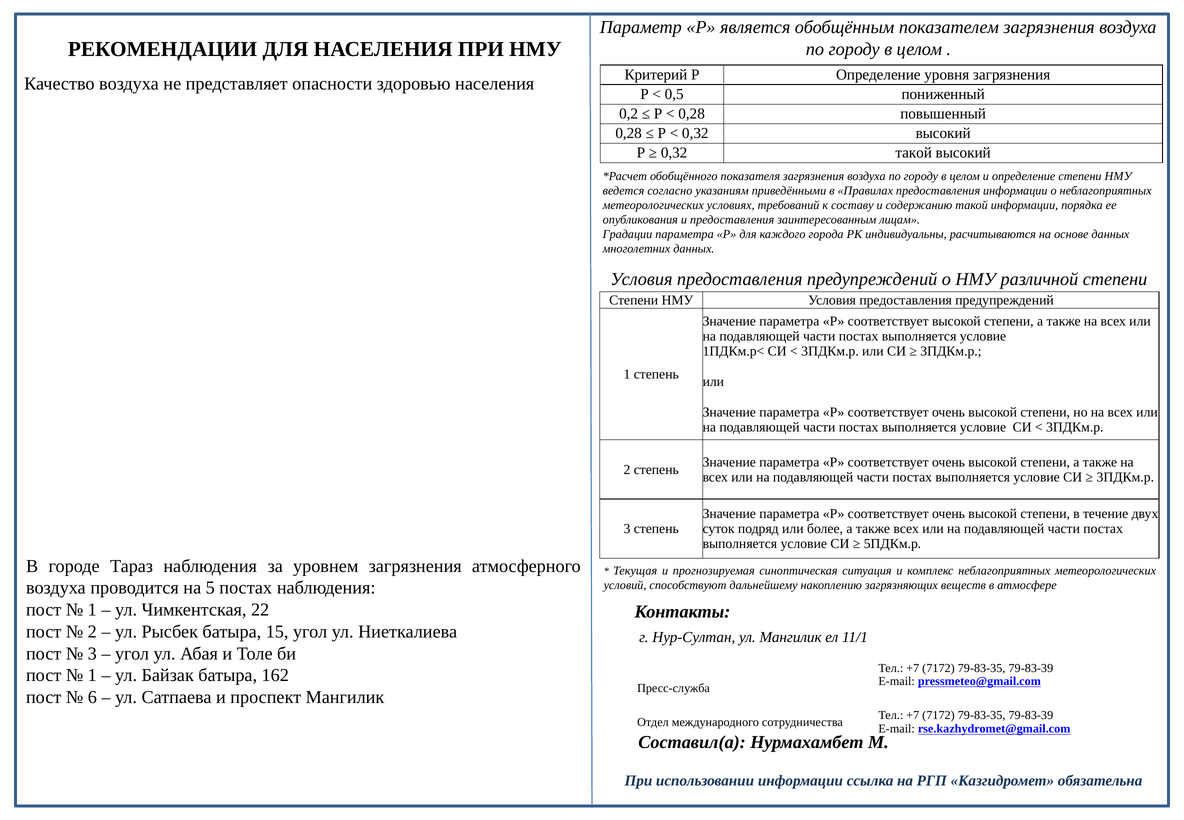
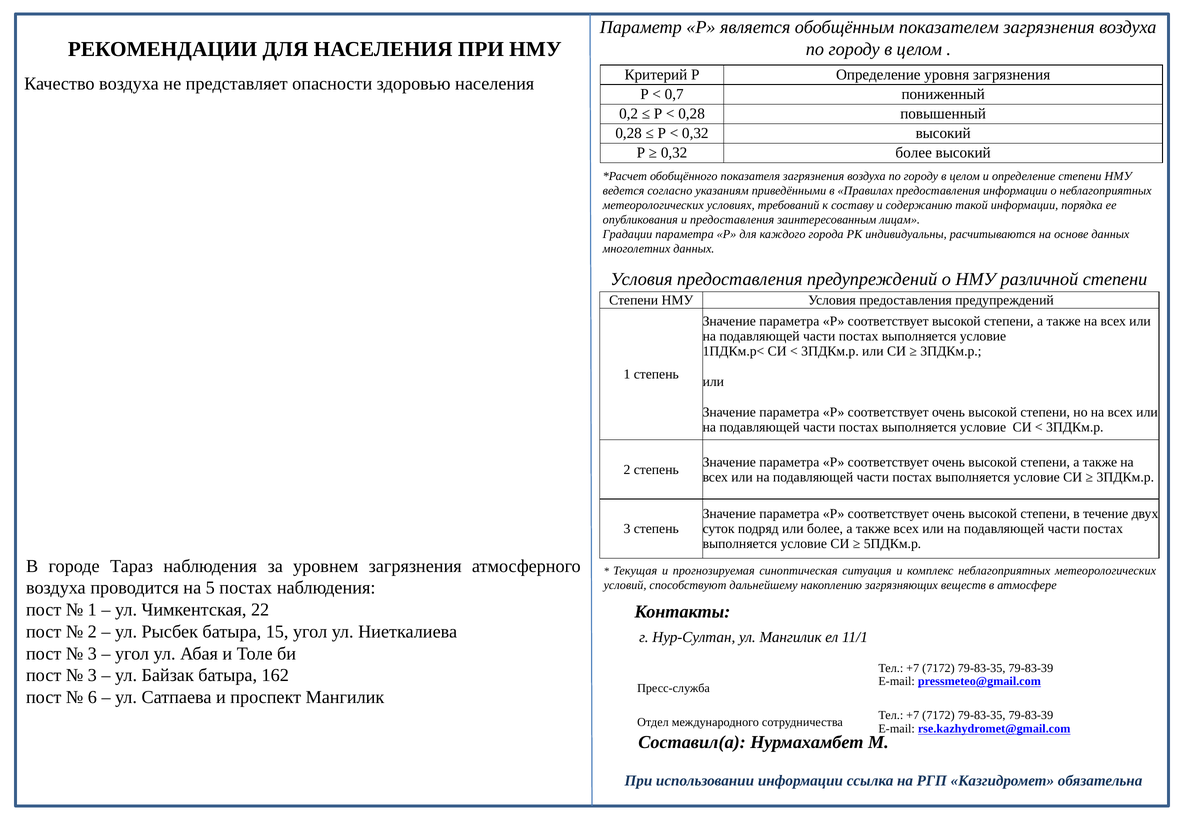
0,5: 0,5 -> 0,7 (674, 94)
0,32 такой: такой -> более (914, 153)
1: 1 -> 3 (92, 675)
